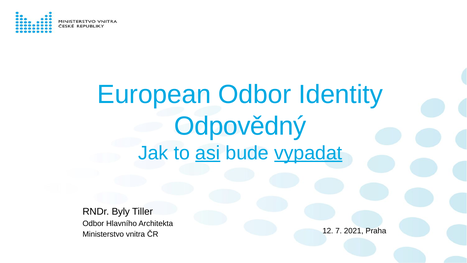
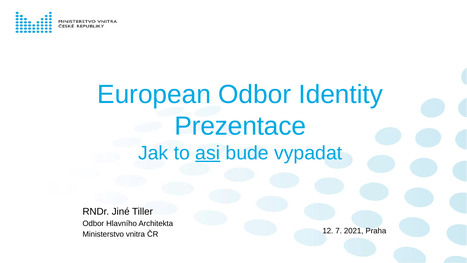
Odpovědný: Odpovědný -> Prezentace (240, 126)
vypadat underline: present -> none (308, 153)
Byly: Byly -> Jiné (121, 211)
